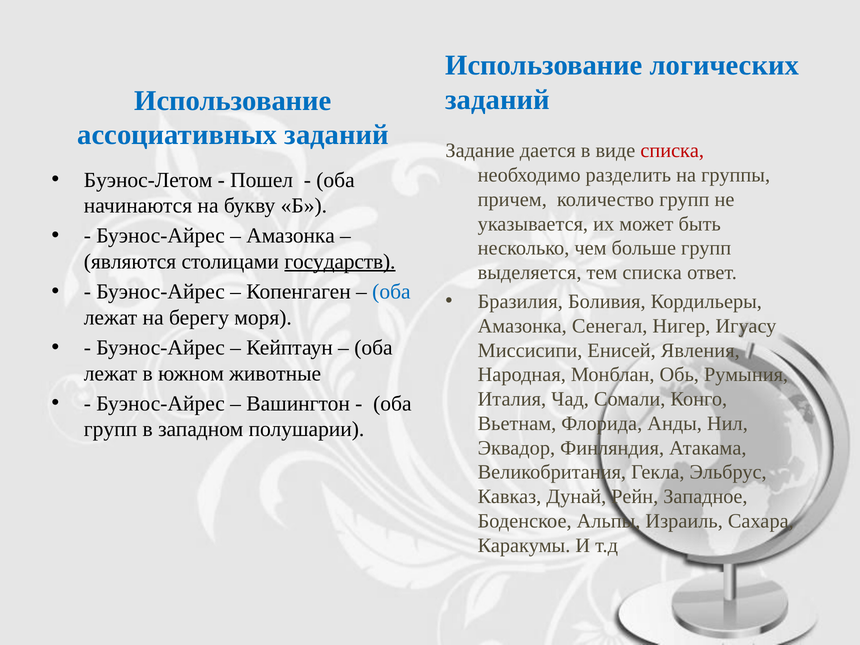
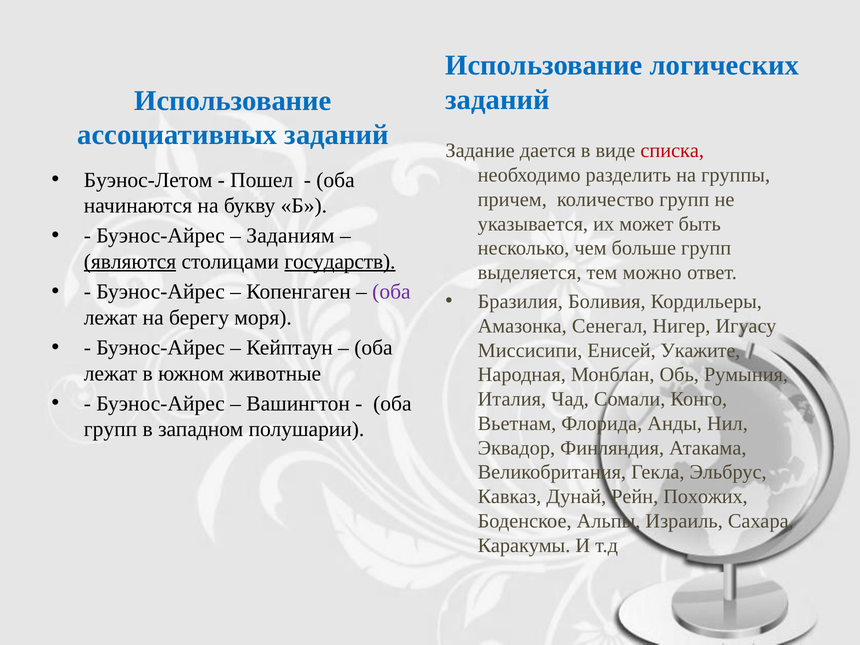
Амазонка: Амазонка -> Заданиям (290, 236)
являются underline: none -> present (130, 262)
тем списка: списка -> можно (652, 273)
оба colour: blue -> purple (391, 292)
Явления: Явления -> Укажите (700, 350)
Западное: Западное -> Похожих (705, 497)
